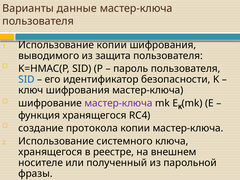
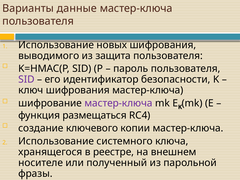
Использование копии: копии -> новых (112, 45)
SID colour: blue -> purple (26, 79)
функция хранящегося: хранящегося -> размещаться (95, 115)
протокола: протокола -> ключевого (92, 128)
